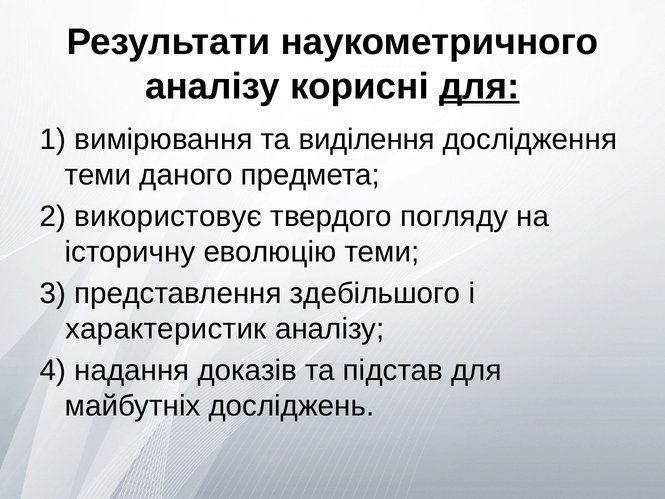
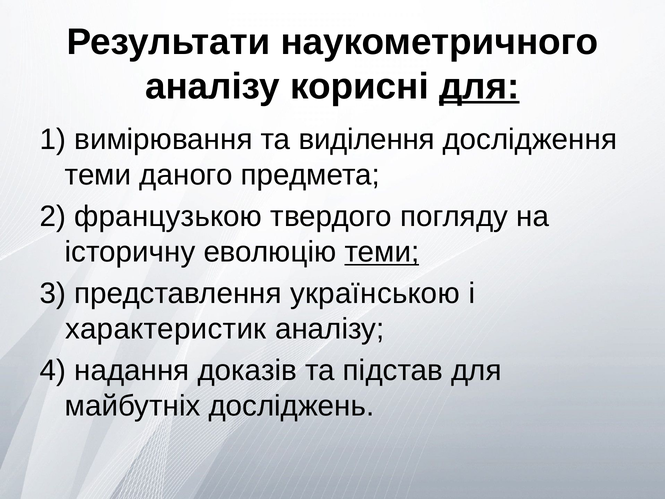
використовує: використовує -> французькою (168, 216)
теми underline: none -> present (382, 252)
здебільшого: здебільшого -> українською (375, 293)
